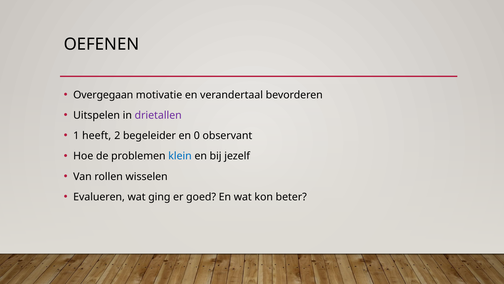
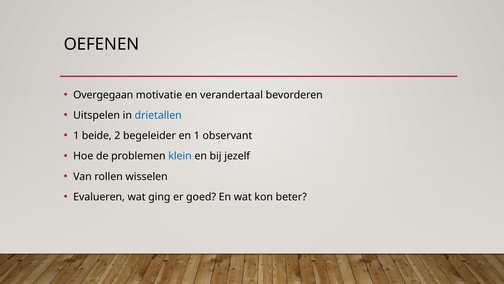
drietallen colour: purple -> blue (158, 115)
heeft: heeft -> beide (97, 136)
en 0: 0 -> 1 (197, 136)
